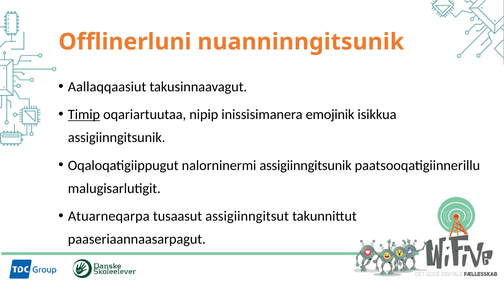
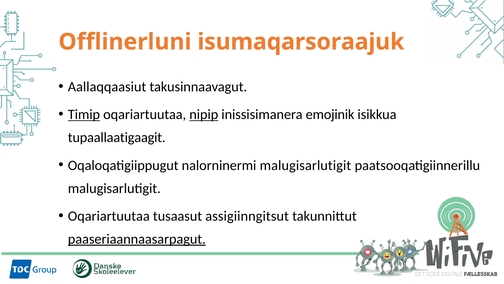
nuanninngitsunik: nuanninngitsunik -> isumaqarsoraajuk (301, 42)
nipip underline: none -> present (204, 114)
assigiinngitsunik: assigiinngitsunik -> tupaallaatigaagit (117, 137)
nalorninermi assigiinngitsunik: assigiinngitsunik -> malugisarlutigit (305, 165)
Atuarneqarpa: Atuarneqarpa -> Oqariartuutaa (109, 216)
paaseriaannaasarpagut underline: none -> present (137, 239)
